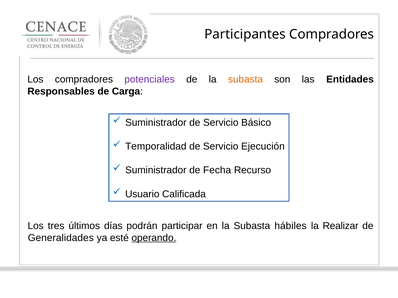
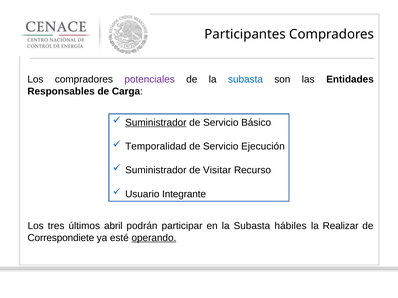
subasta colour: orange -> blue (245, 79)
Suministrador underline: none -> present (156, 123)
Fecha: Fecha -> Visitar (217, 170)
Calificada: Calificada -> Integrante (184, 194)
días: días -> abril (113, 226)
Generalidades: Generalidades -> Correspondiete (61, 238)
